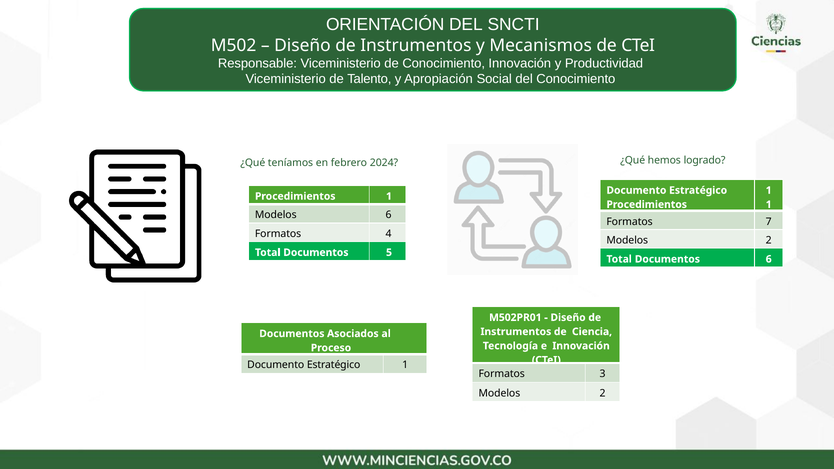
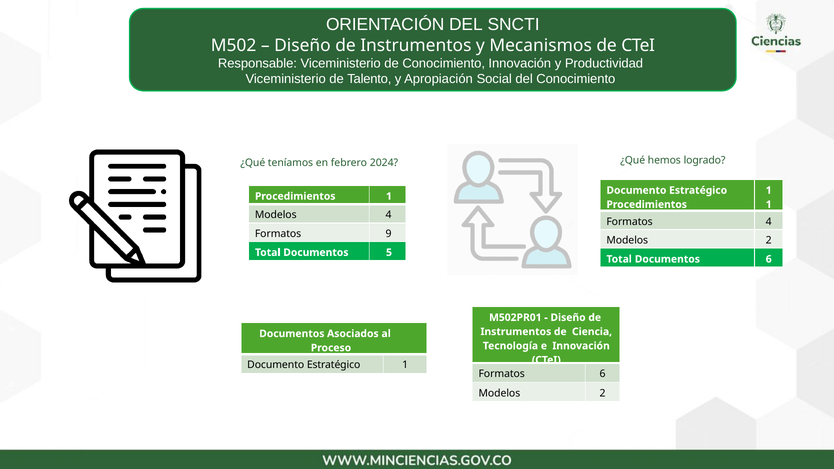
Modelos 6: 6 -> 4 (389, 215)
Formatos 7: 7 -> 4 (769, 222)
4: 4 -> 9 (389, 234)
Formatos 3: 3 -> 6 (603, 374)
